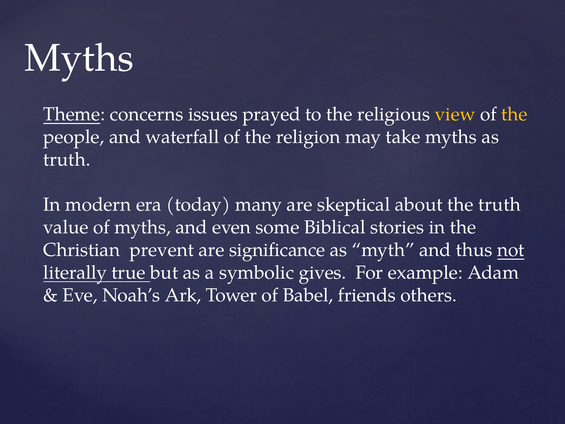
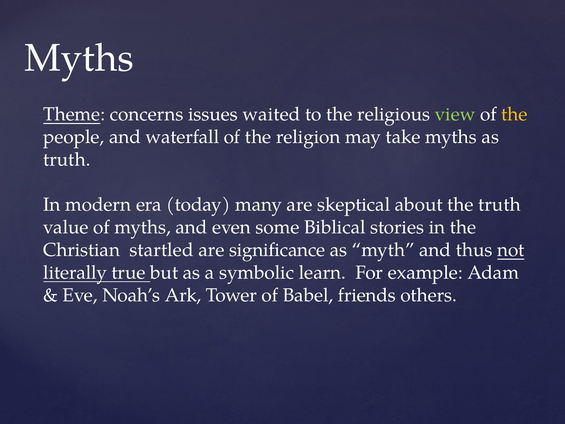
prayed: prayed -> waited (271, 114)
view colour: yellow -> light green (455, 114)
prevent: prevent -> startled (162, 250)
gives: gives -> learn (322, 272)
